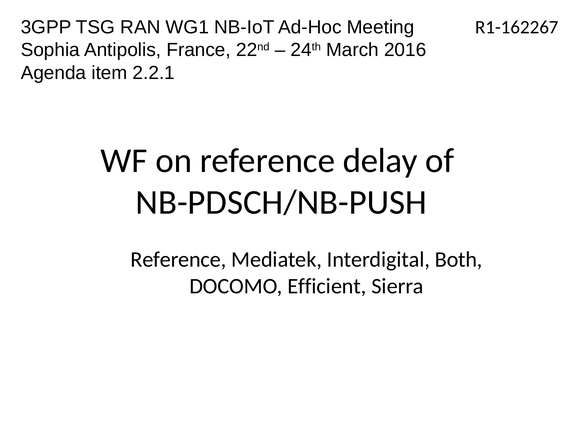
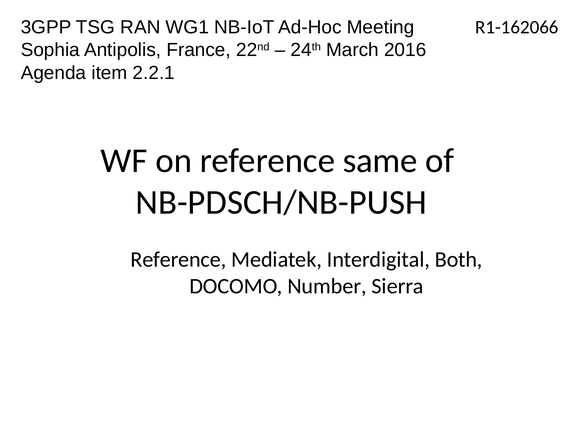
R1-162267: R1-162267 -> R1-162066 (517, 27)
delay: delay -> same (380, 161)
Efficient: Efficient -> Number (327, 287)
